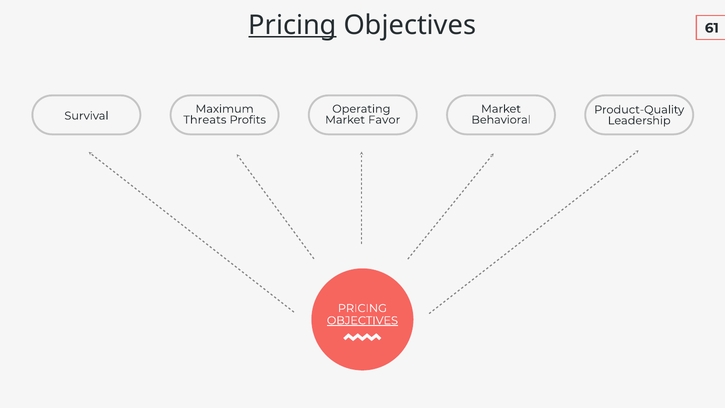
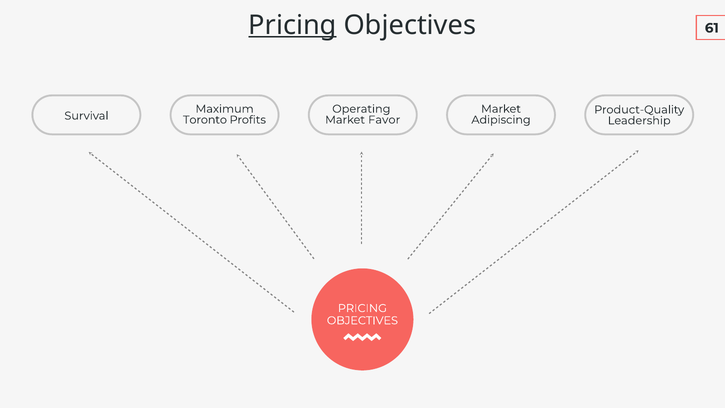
Threats: Threats -> Toronto (205, 120)
Behavioral: Behavioral -> Adipiscing (501, 120)
OBJECTIVES underline: present -> none (362, 320)
